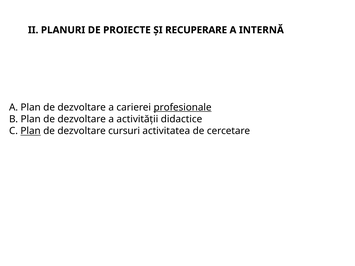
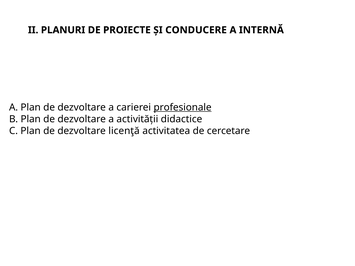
RECUPERARE: RECUPERARE -> CONDUCERE (196, 30)
Plan underline: present -> none (31, 131)
cursuri: cursuri -> licenţă (124, 131)
